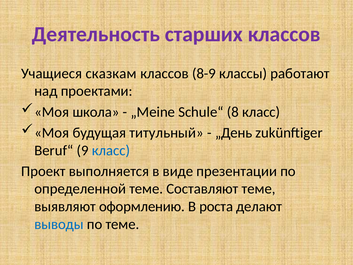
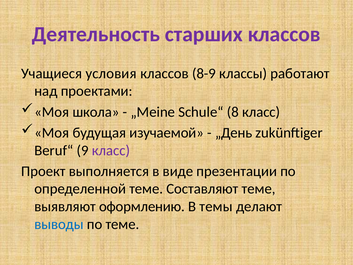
сказкам: сказкам -> условия (111, 73)
титульный: титульный -> изучаемой (167, 133)
класс colour: blue -> purple (111, 150)
роста: роста -> темы (216, 206)
